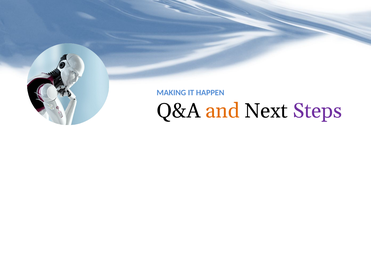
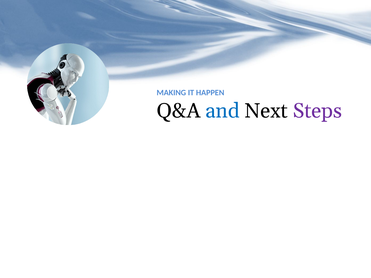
and colour: orange -> blue (222, 111)
